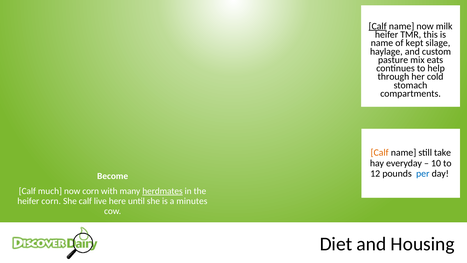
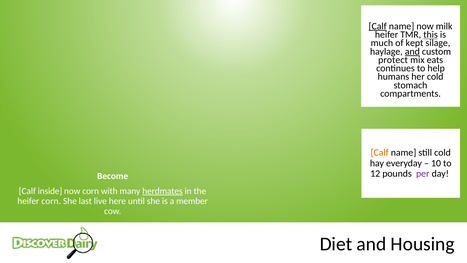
this underline: none -> present (431, 35)
name: name -> much (382, 43)
and underline: none -> present (412, 51)
pasture: pasture -> protect (393, 60)
through: through -> humans (393, 77)
still take: take -> cold (442, 153)
per colour: blue -> purple (423, 174)
much: much -> inside (50, 191)
She calf: calf -> last (85, 201)
minutes: minutes -> member (192, 201)
